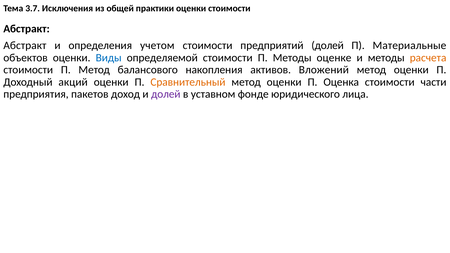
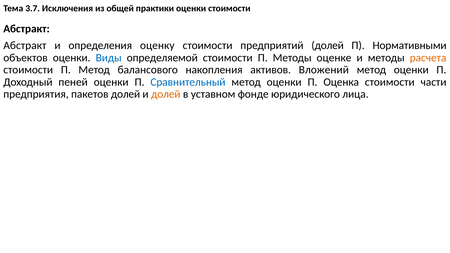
учетом: учетом -> оценку (157, 46)
Материальные: Материальные -> Нормативными (410, 46)
акций: акций -> пеней (73, 82)
Сравнительный colour: orange -> blue (188, 82)
пакетов доход: доход -> долей (126, 94)
долей colour: purple -> orange (166, 94)
